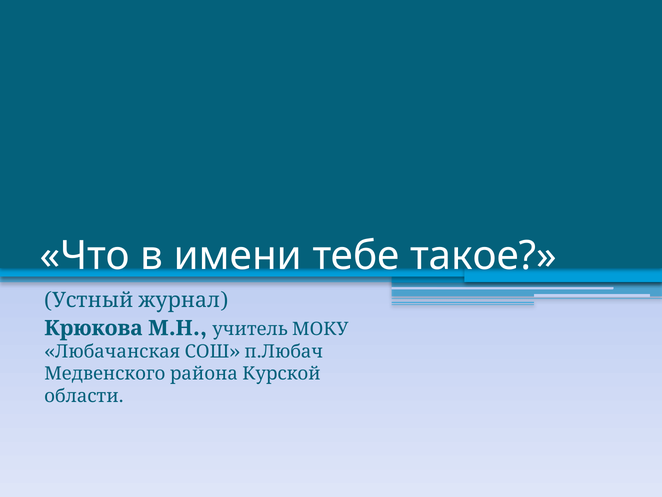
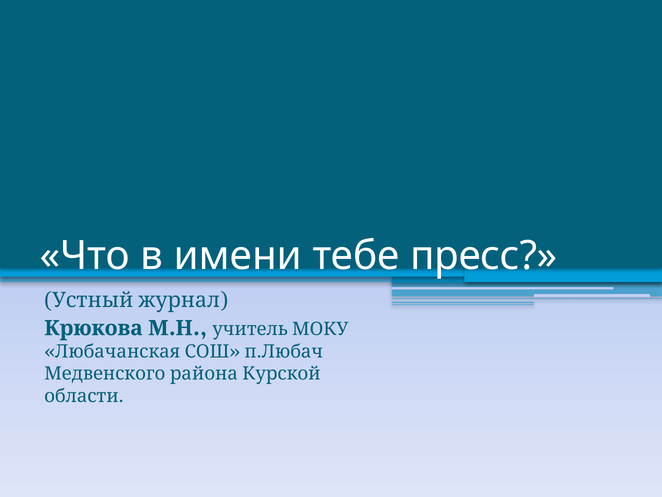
такое: такое -> пресс (484, 256)
